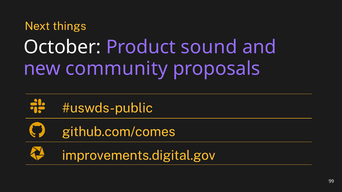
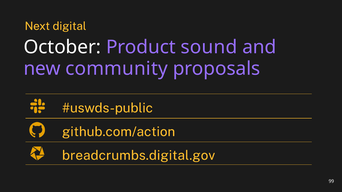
things: things -> digital (69, 26)
github.com/comes: github.com/comes -> github.com/action (119, 132)
improvements.digital.gov: improvements.digital.gov -> breadcrumbs.digital.gov (139, 156)
